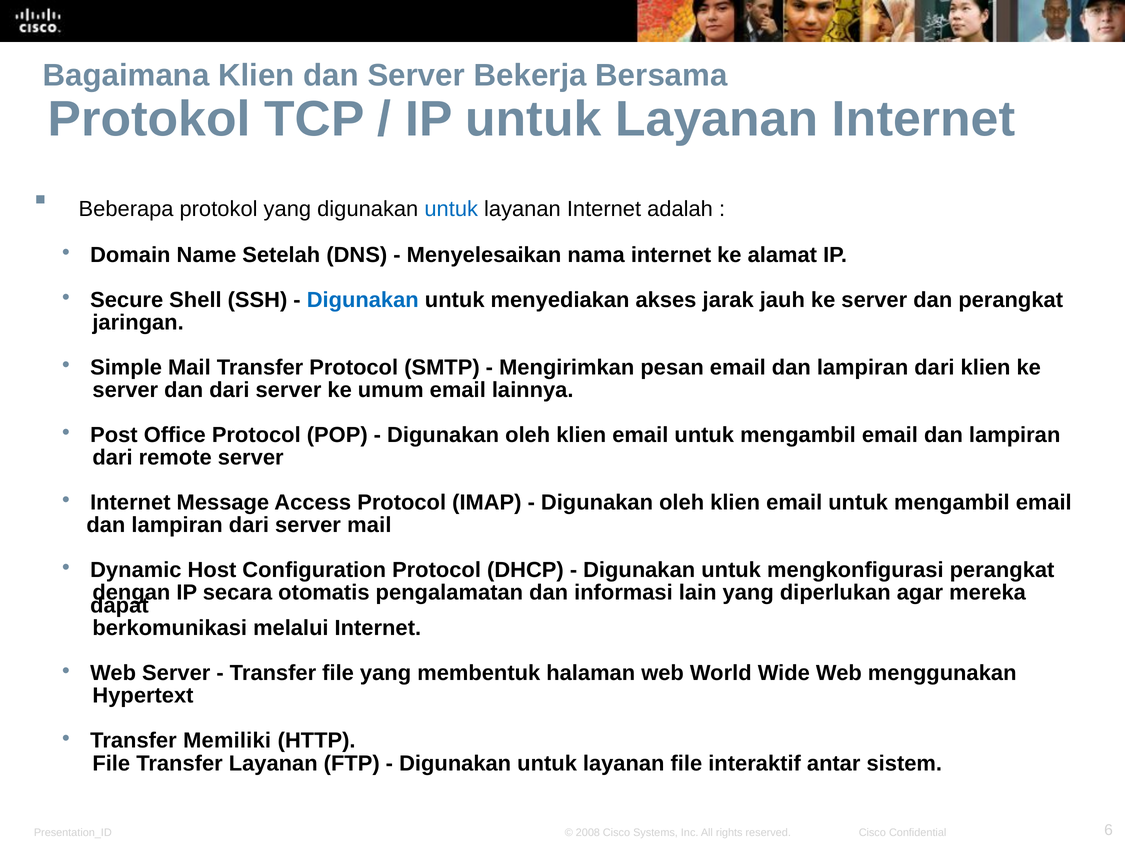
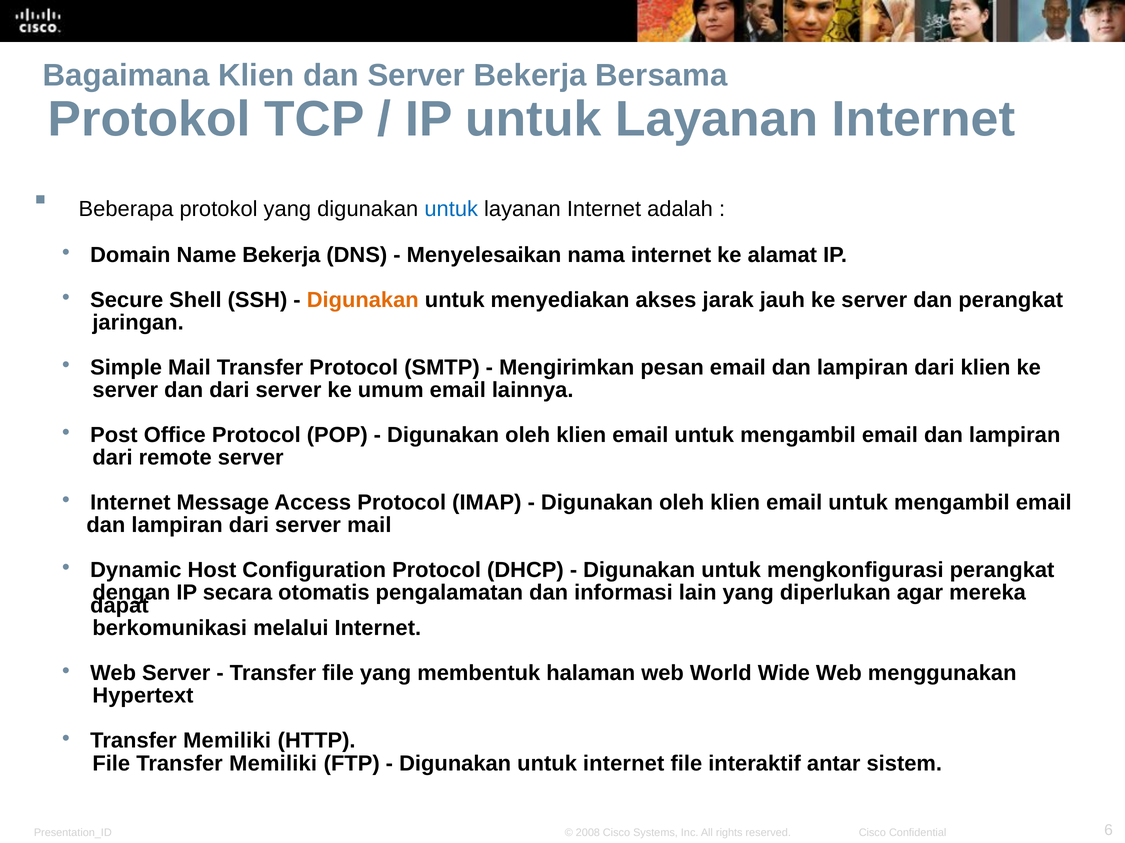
Name Setelah: Setelah -> Bekerja (281, 255)
Digunakan colour: blue -> orange (363, 300)
File Transfer Layanan: Layanan -> Memiliki (273, 764)
layanan: layanan -> internet (624, 764)
